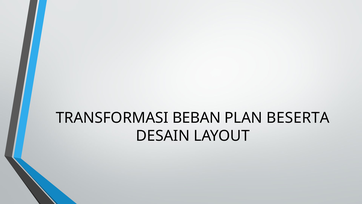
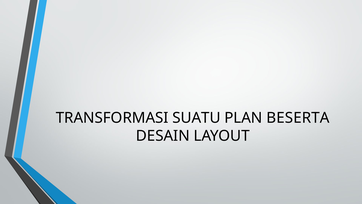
BEBAN: BEBAN -> SUATU (197, 118)
